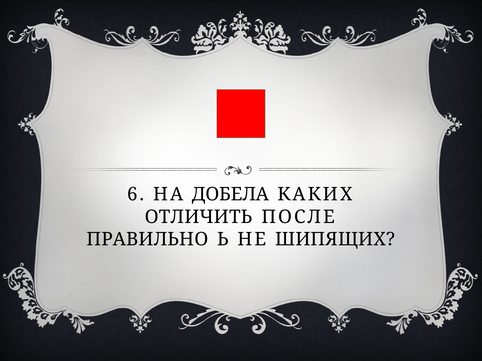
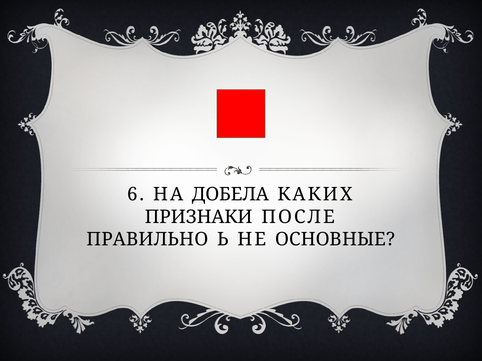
ОТЛИЧИТЬ: ОТЛИЧИТЬ -> ПРИЗНАКИ (199, 217)
ШИПЯЩИХ: ШИПЯЩИХ -> ОСНОВНЫЕ (335, 240)
